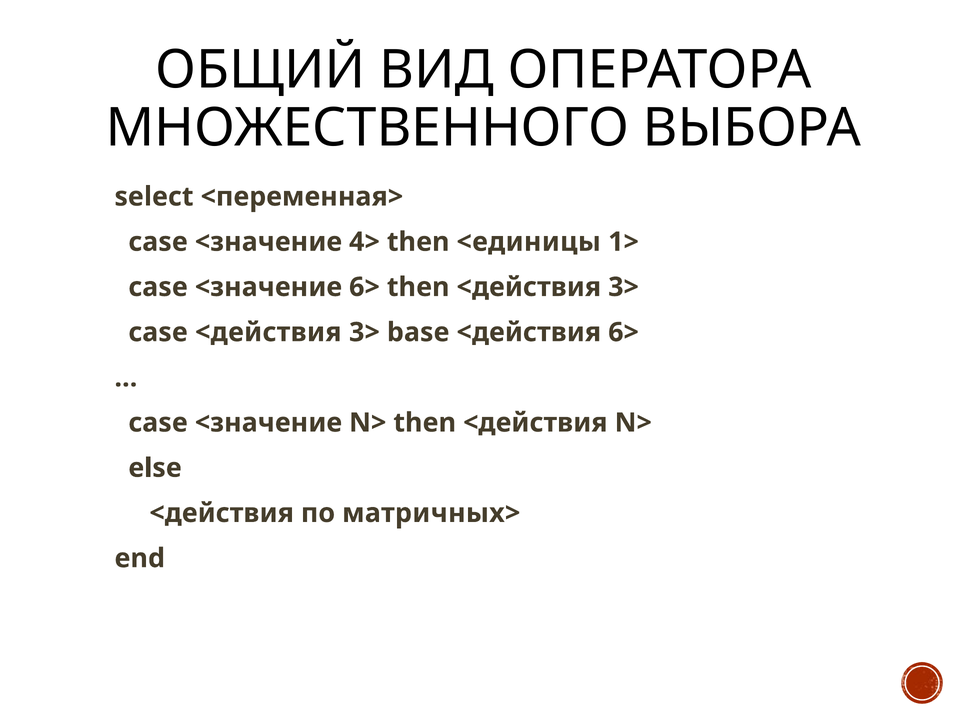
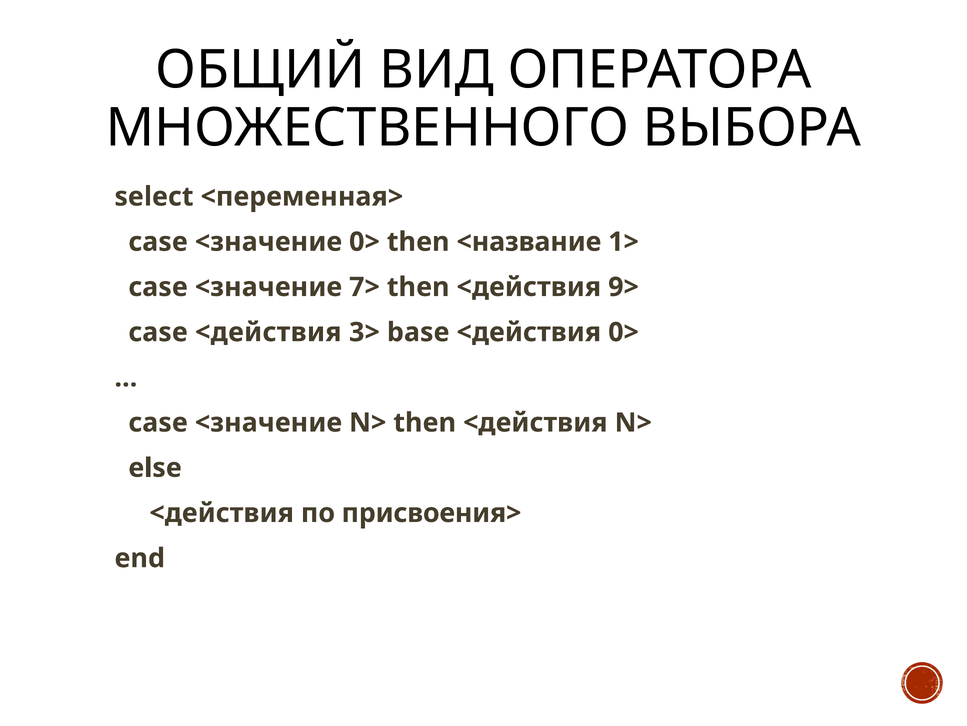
<значение 4>: 4> -> 0> (364, 242)
<единицы: <единицы -> <название (529, 242)
<значение 6>: 6> -> 7> (364, 287)
then <действия 3>: 3> -> 9> (624, 287)
<действия 6>: 6> -> 0> (624, 332)
матричных>: матричных> -> присвоения> (431, 513)
